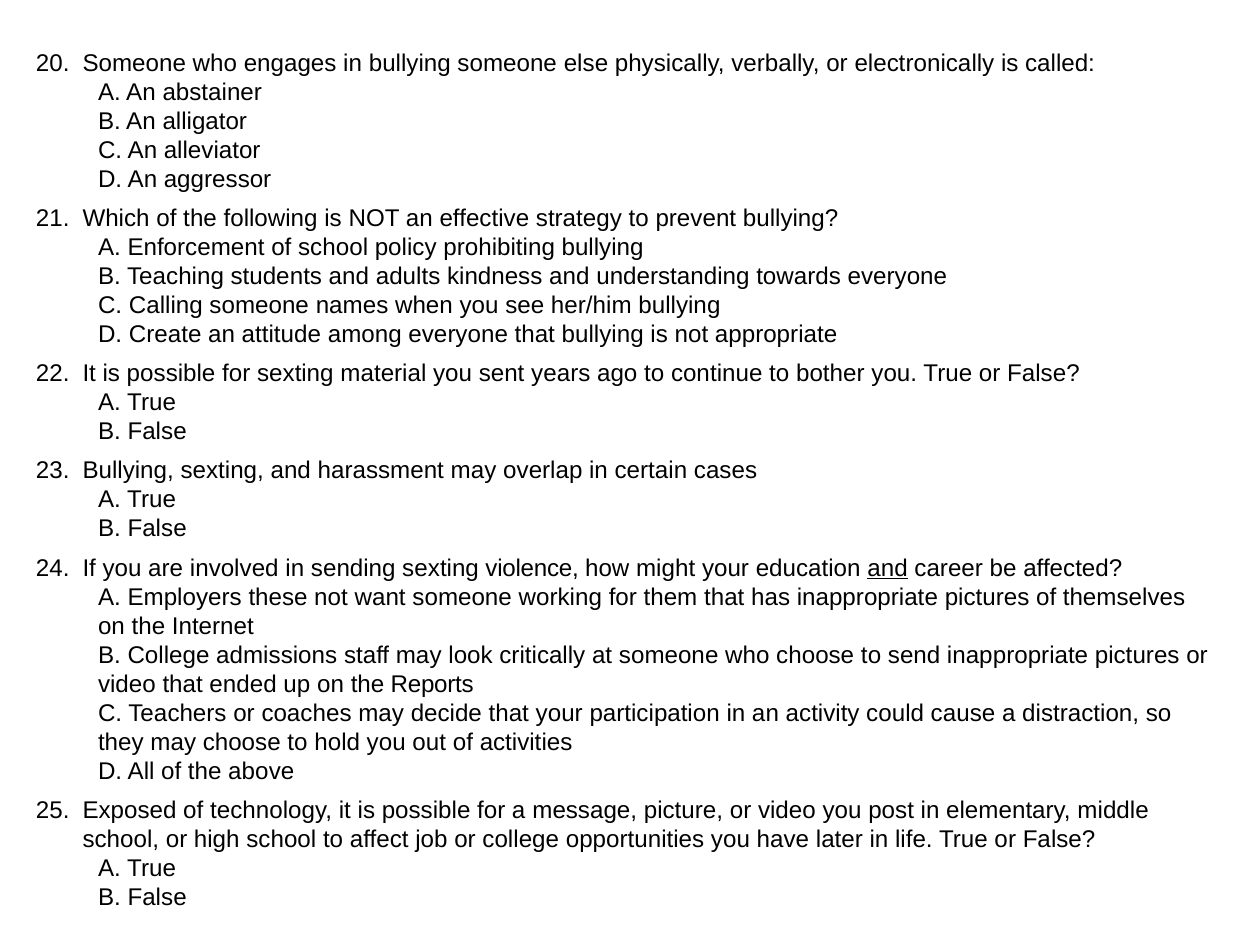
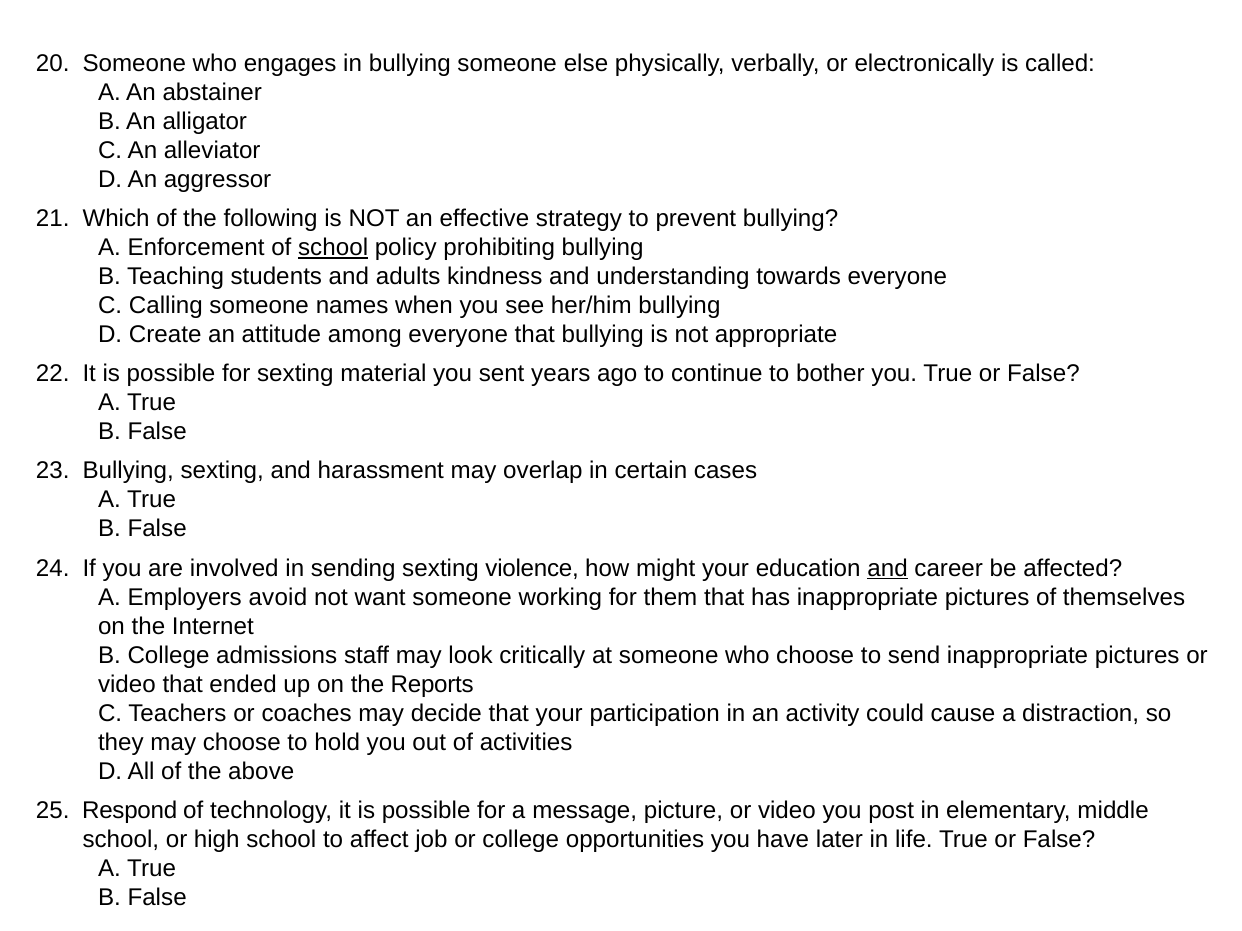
school underline: none -> present (333, 248)
these: these -> avoid (278, 598)
Exposed: Exposed -> Respond (130, 811)
